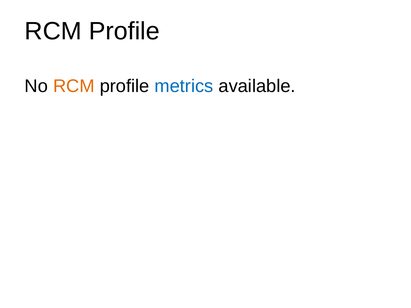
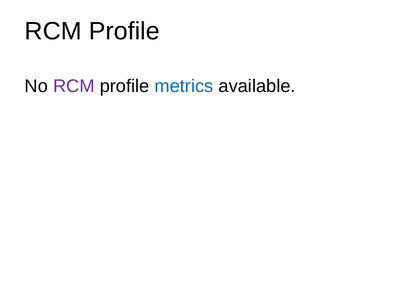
RCM colour: orange -> purple (74, 86)
